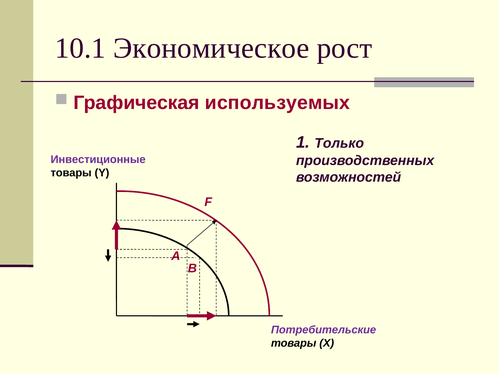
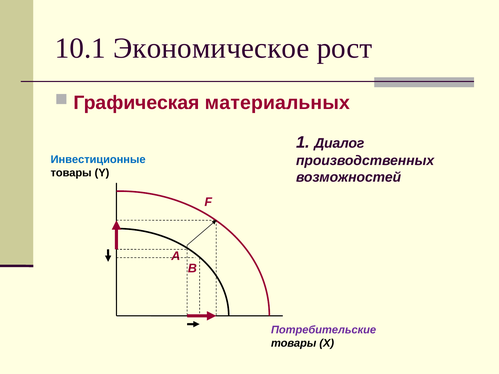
используемых: используемых -> материальных (277, 103)
Только: Только -> Диалог (339, 143)
Инвестиционные colour: purple -> blue (98, 160)
